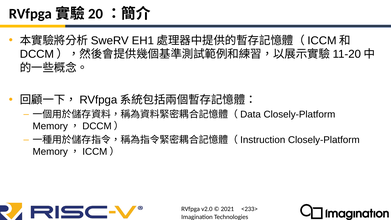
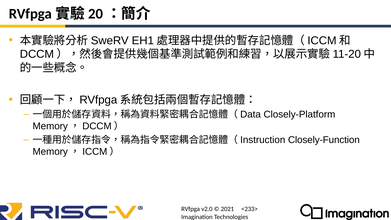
Closely-Platform: Closely-Platform -> Closely-Function (324, 140)
